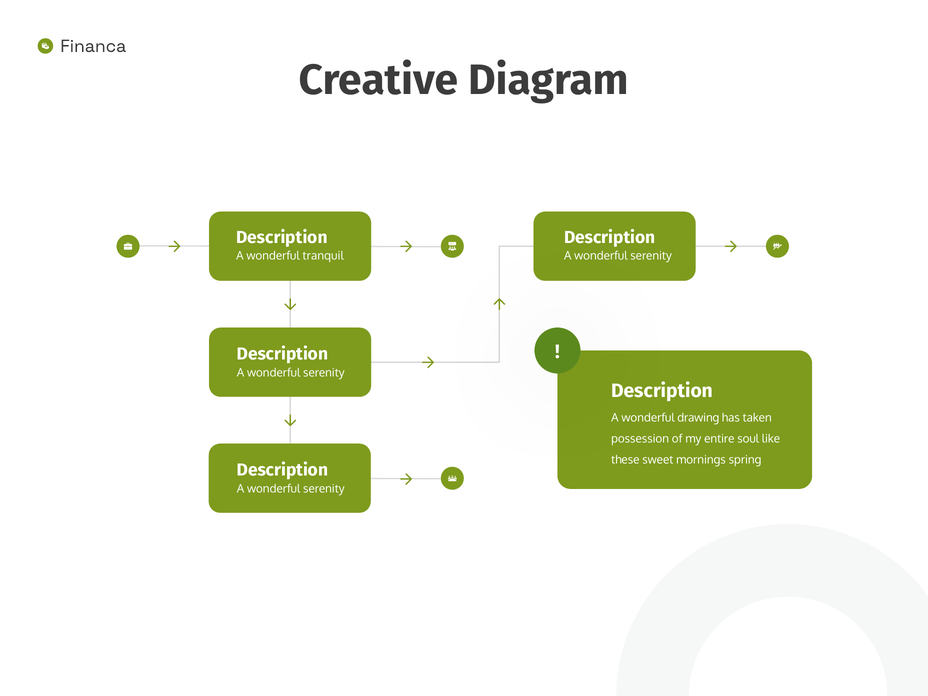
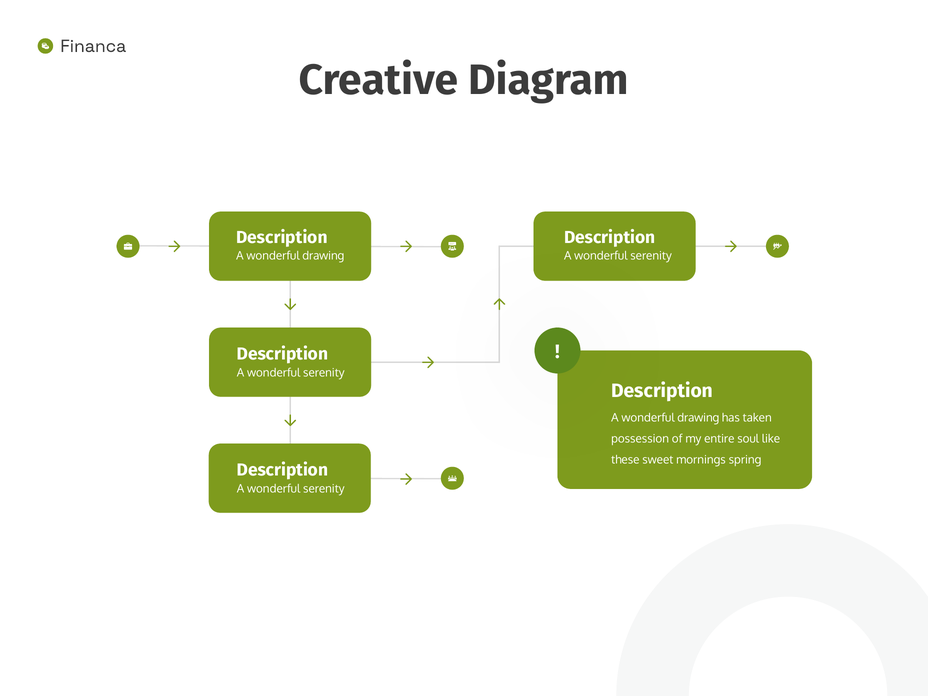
tranquil: tranquil -> drawing (323, 256)
